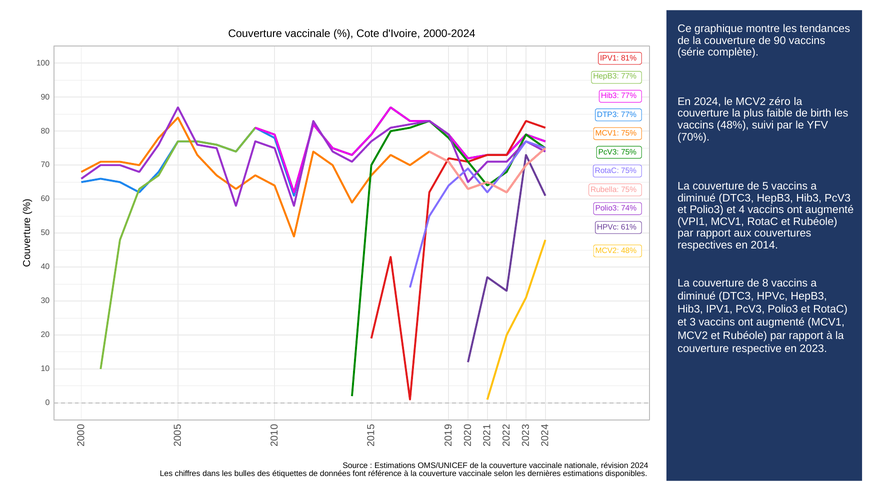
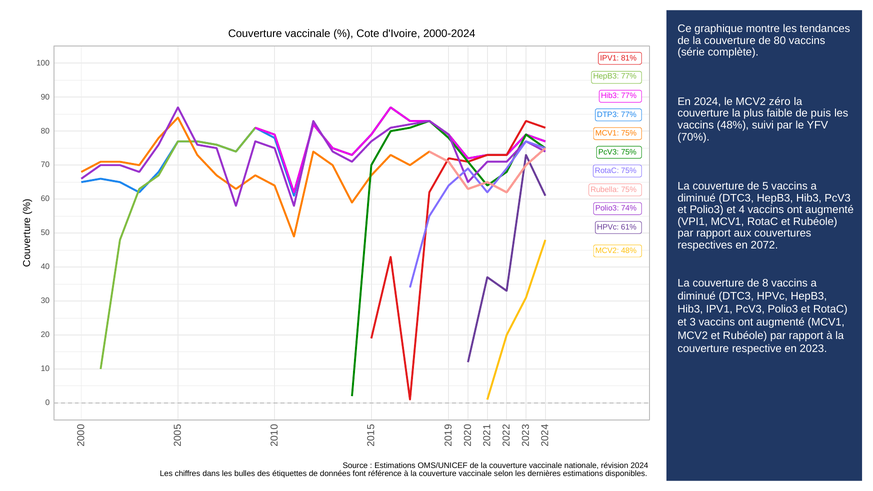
de 90: 90 -> 80 (780, 40)
birth: birth -> puis (821, 113)
2014: 2014 -> 2072 (764, 245)
